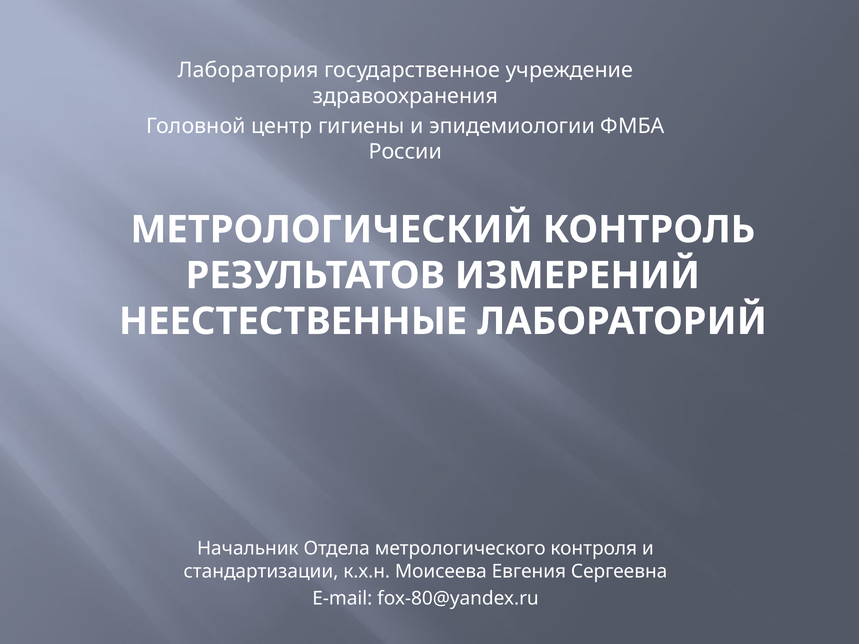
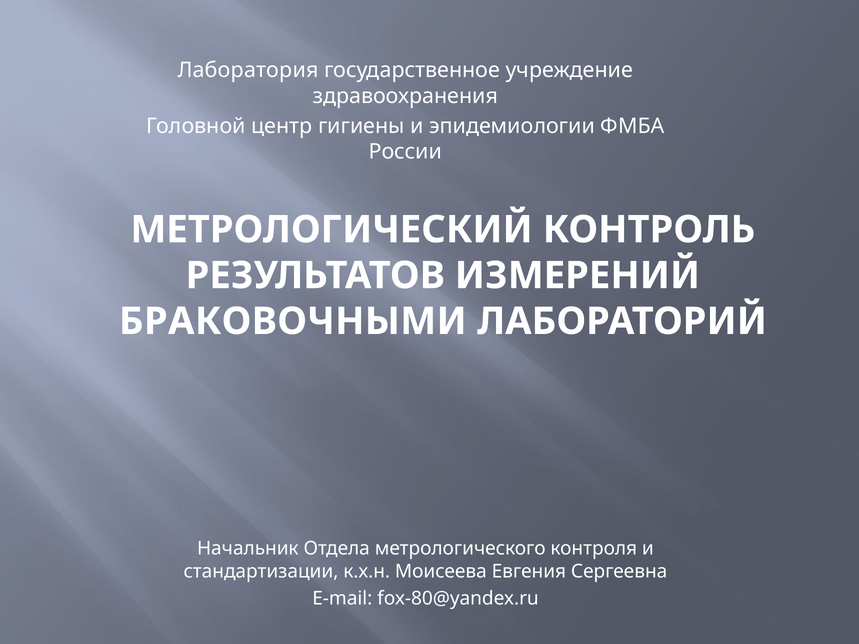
НЕЕСТЕСТВЕННЫЕ: НЕЕСТЕСТВЕННЫЕ -> БРАКОВОЧНЫМИ (293, 321)
